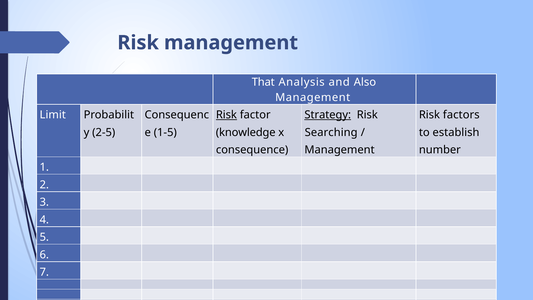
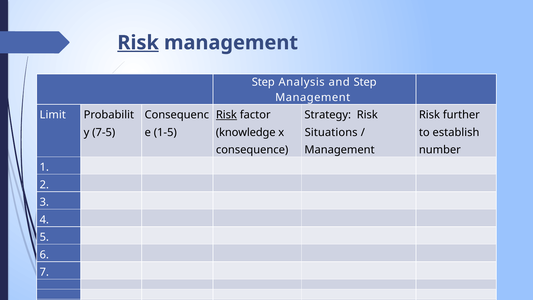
Risk underline: none -> present (138, 43)
That: That -> Step (263, 82)
and Also: Also -> Step (365, 82)
Strategy underline: present -> none (328, 115)
factors: factors -> further (461, 115)
2-5: 2-5 -> 7-5 (104, 132)
Searching: Searching -> Situations (331, 132)
